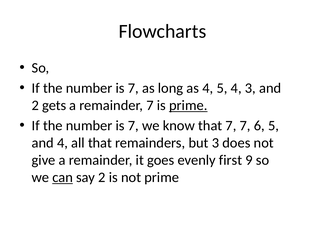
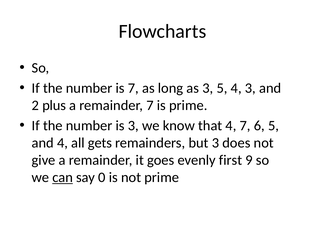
as 4: 4 -> 3 (208, 88)
gets: gets -> plus (54, 106)
prime underline: present -> none (188, 106)
7: 7 -> 3 (133, 126)
that 7: 7 -> 4 (231, 126)
all that: that -> gets (100, 143)
say 2: 2 -> 0 (102, 178)
